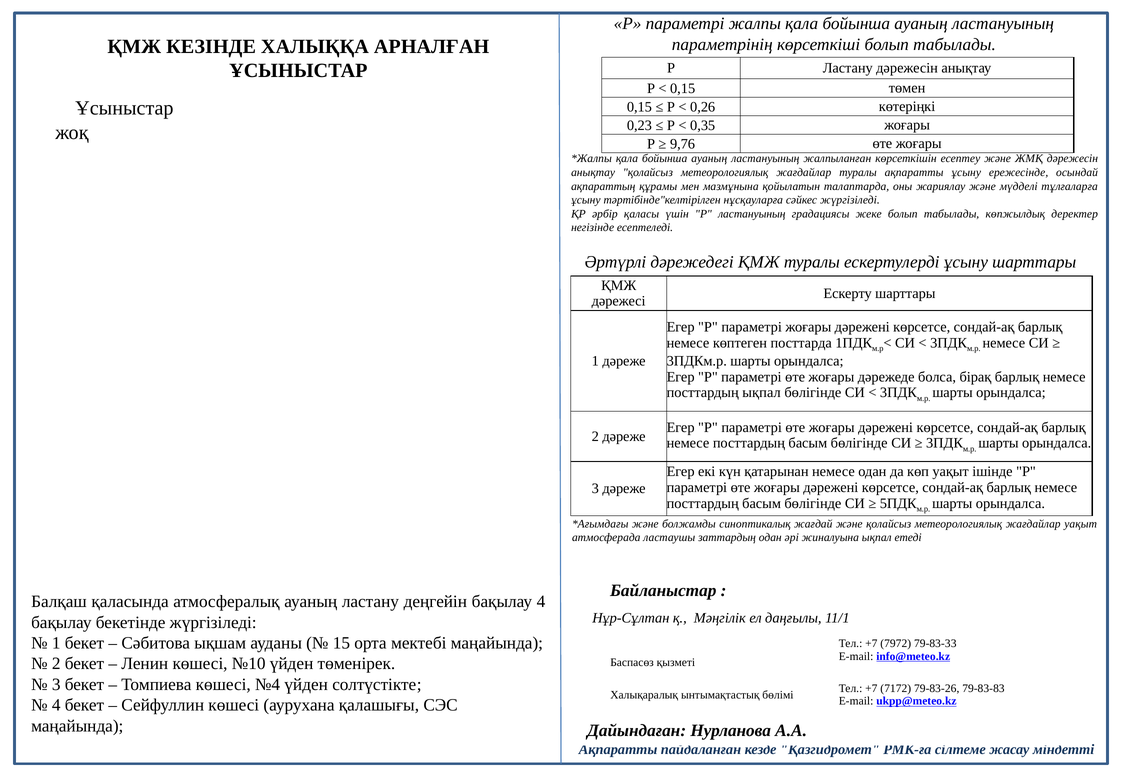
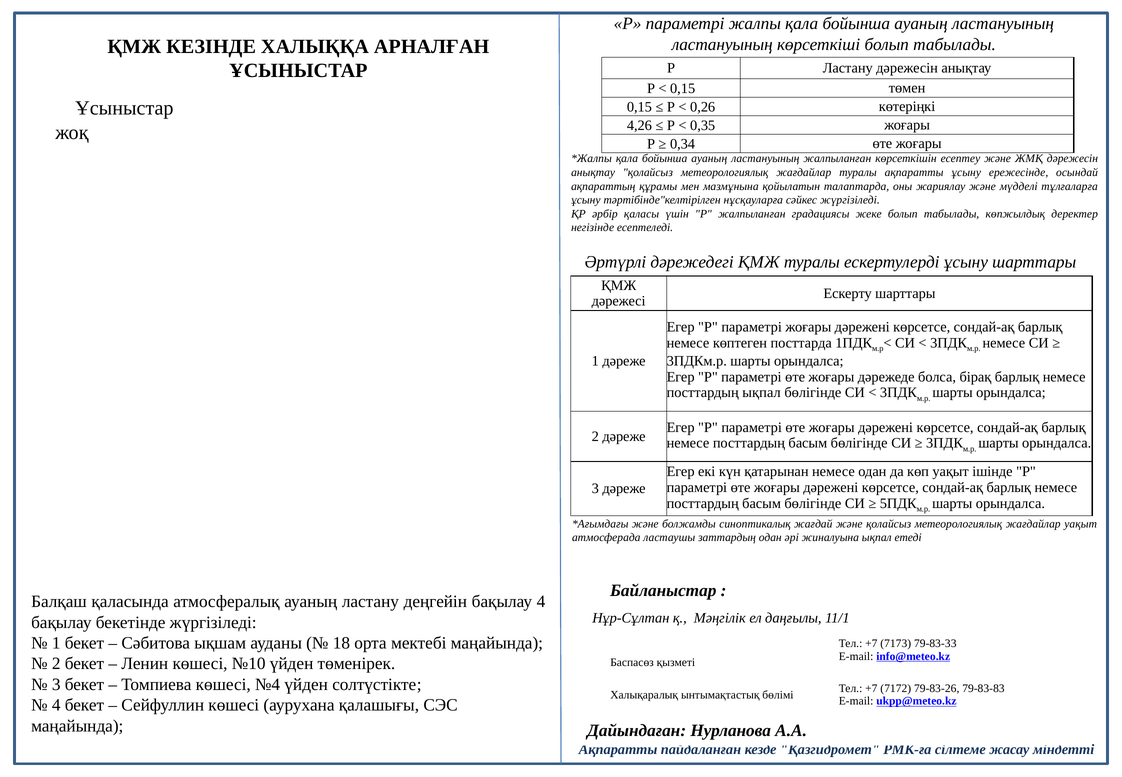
параметрінің: параметрінің -> ластануының (722, 44)
0,23: 0,23 -> 4,26 (639, 126)
9,76: 9,76 -> 0,34 (683, 144)
Р ластануының: ластануының -> жалпыланған (752, 214)
15: 15 -> 18 (341, 643)
7972: 7972 -> 7173 (896, 643)
